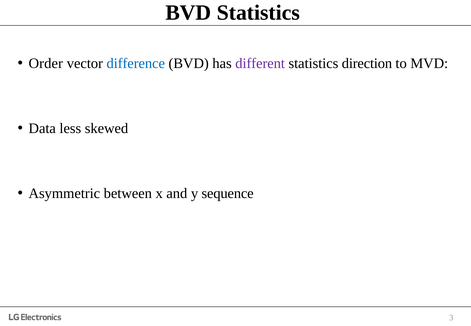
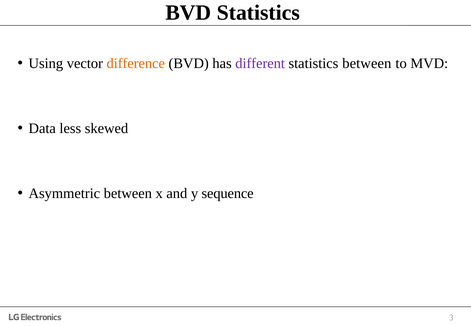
Order: Order -> Using (46, 63)
difference colour: blue -> orange (136, 63)
statistics direction: direction -> between (367, 63)
